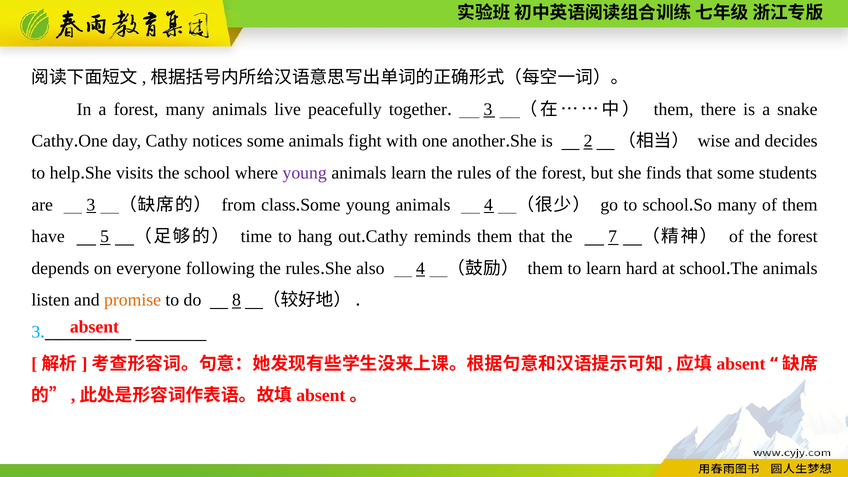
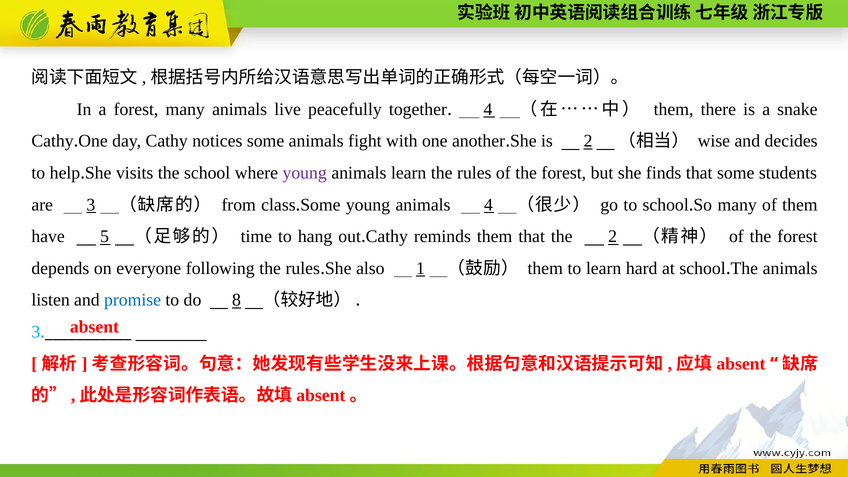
3: 3 -> 4 (488, 109)
the 7: 7 -> 2 (613, 237)
also 4: 4 -> 1 (421, 268)
promise colour: orange -> blue (133, 300)
